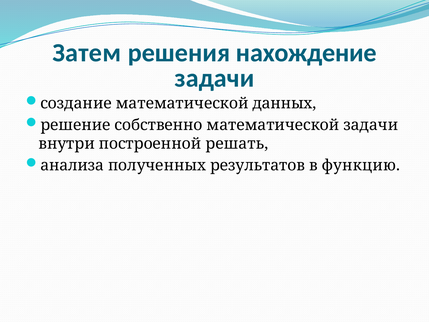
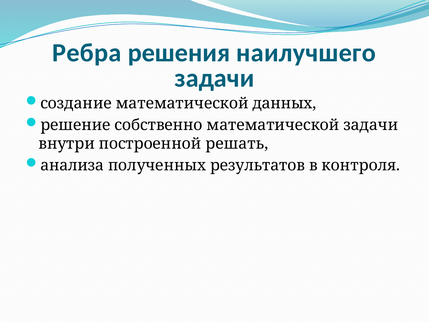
Затем: Затем -> Ребра (87, 53)
нахождение: нахождение -> наилучшего (306, 53)
функцию: функцию -> контроля (361, 165)
